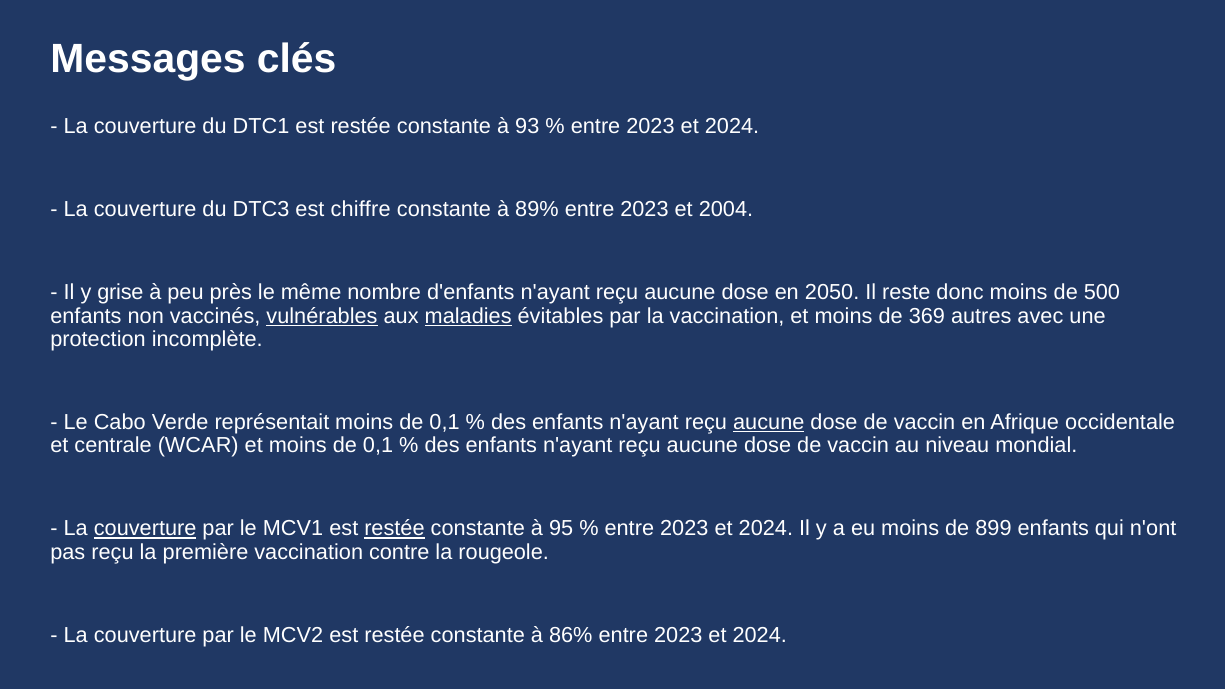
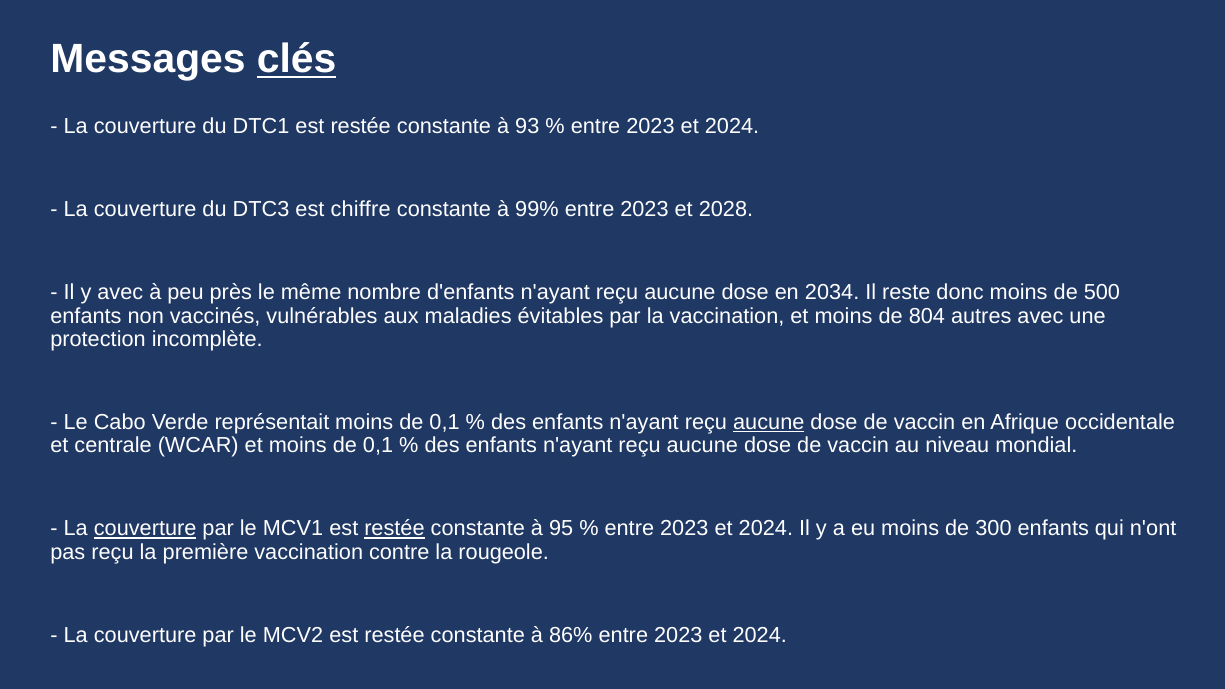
clés underline: none -> present (297, 59)
89%: 89% -> 99% (537, 209)
2004: 2004 -> 2028 (726, 209)
y grise: grise -> avec (120, 292)
2050: 2050 -> 2034 (832, 292)
vulnérables underline: present -> none (322, 316)
maladies underline: present -> none (468, 316)
369: 369 -> 804 (927, 316)
899: 899 -> 300 (994, 529)
